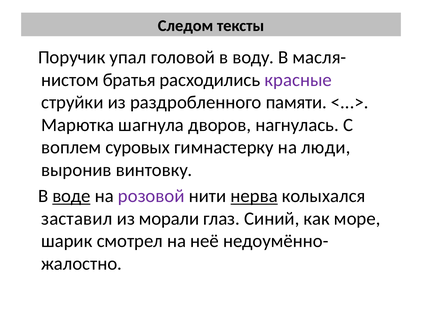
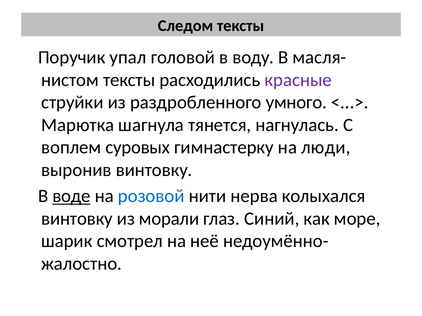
братья: братья -> тексты (129, 80)
памяти: памяти -> умного (296, 103)
дворов: дворов -> тянется (220, 125)
розовой colour: purple -> blue (151, 196)
нерва underline: present -> none (254, 196)
заставил: заставил -> винтовку (77, 219)
